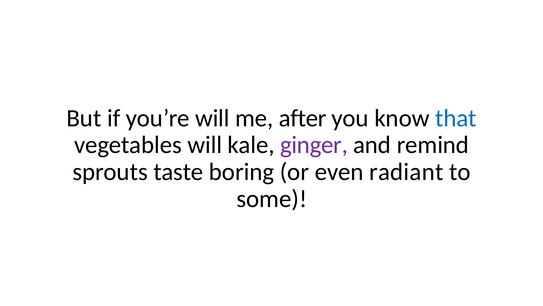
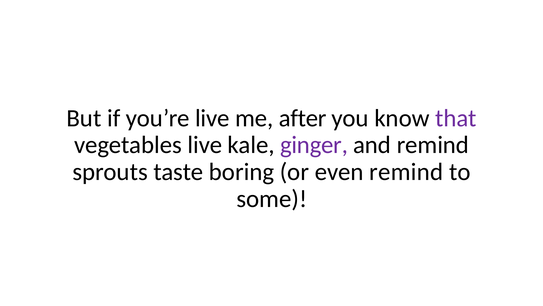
you’re will: will -> live (212, 118)
that colour: blue -> purple (456, 118)
vegetables will: will -> live (205, 145)
even radiant: radiant -> remind (406, 172)
